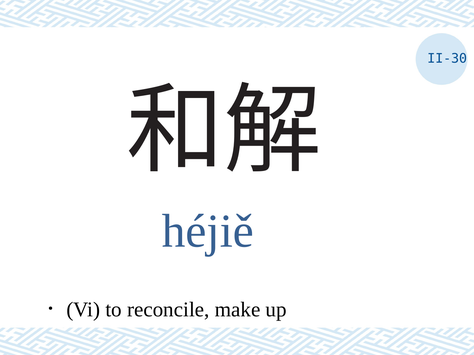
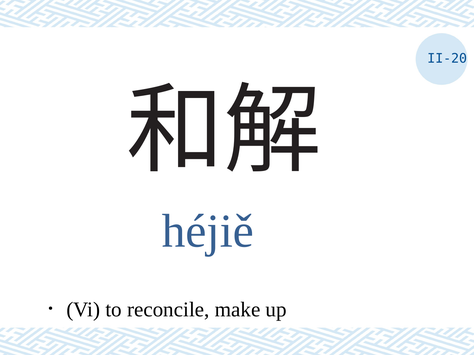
II-30: II-30 -> II-20 (447, 59)
